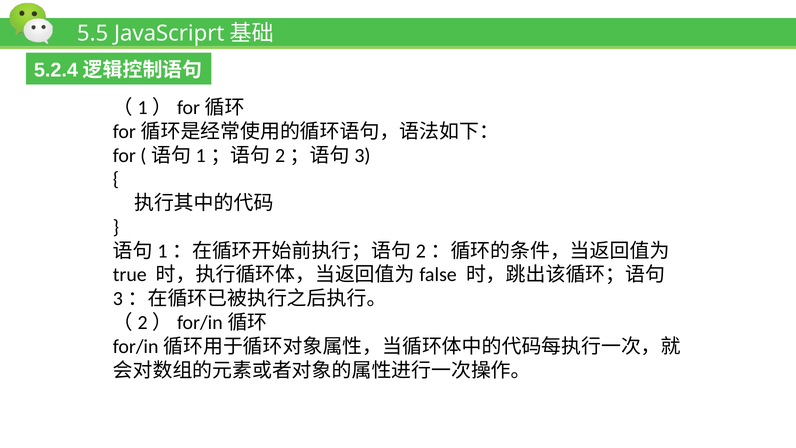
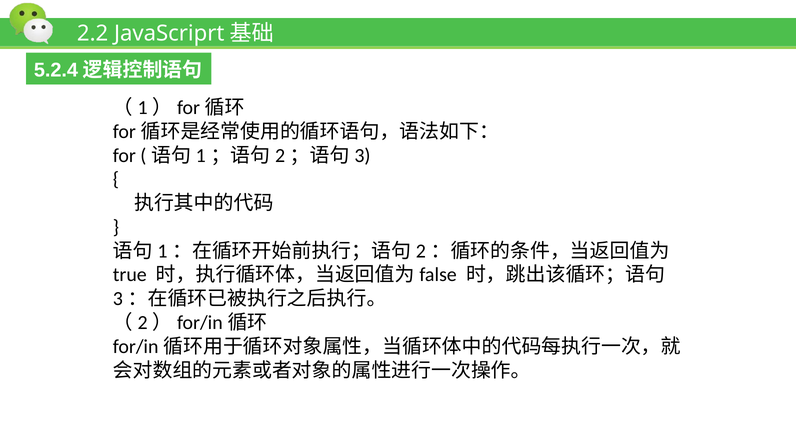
5.5: 5.5 -> 2.2 (93, 34)
